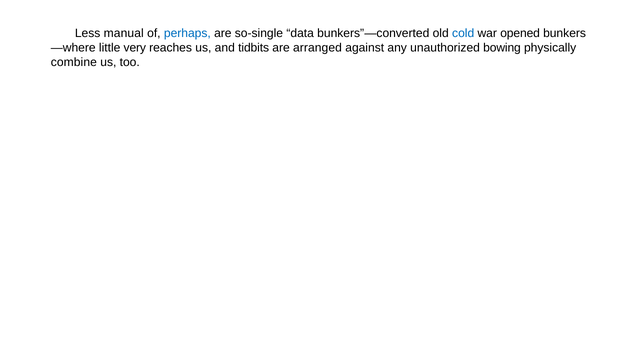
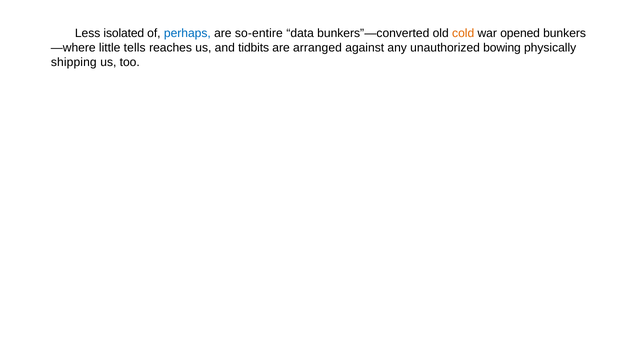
manual: manual -> isolated (124, 33)
so-single: so-single -> so-entire (259, 33)
cold colour: blue -> orange (463, 33)
very: very -> tells (135, 48)
combine: combine -> shipping (74, 62)
